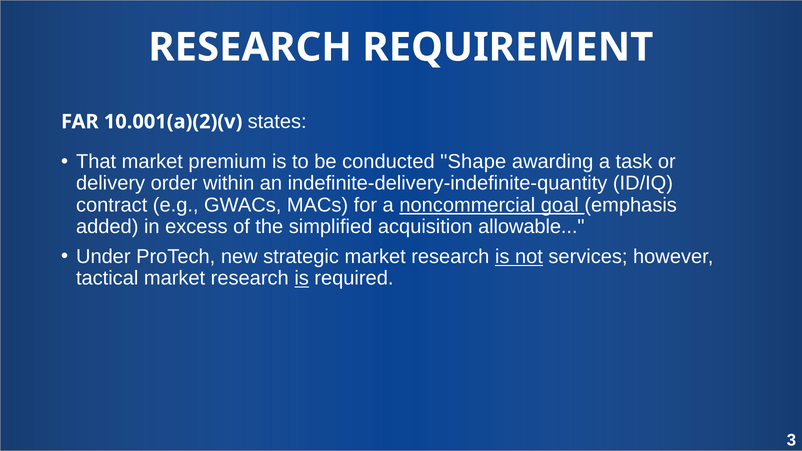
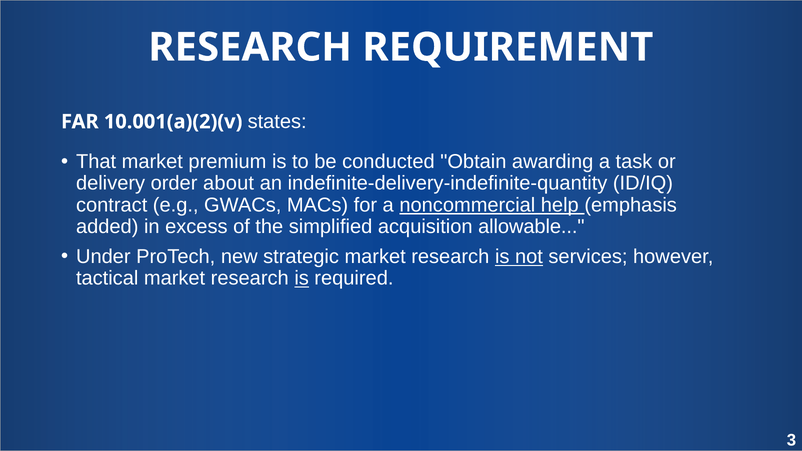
Shape: Shape -> Obtain (473, 162)
within: within -> about (229, 183)
goal: goal -> help (560, 205)
